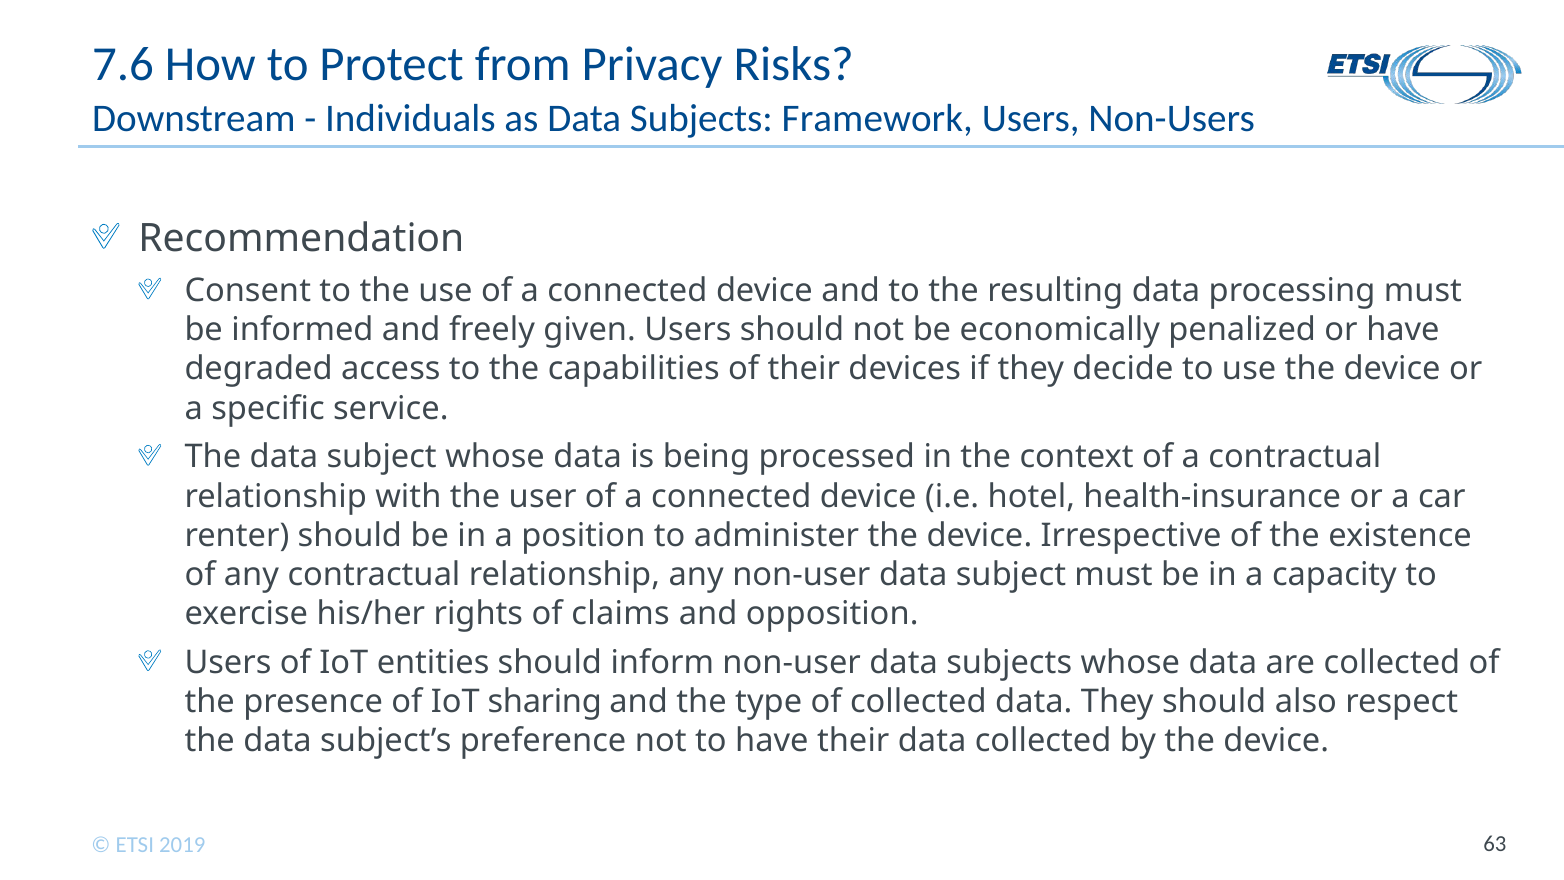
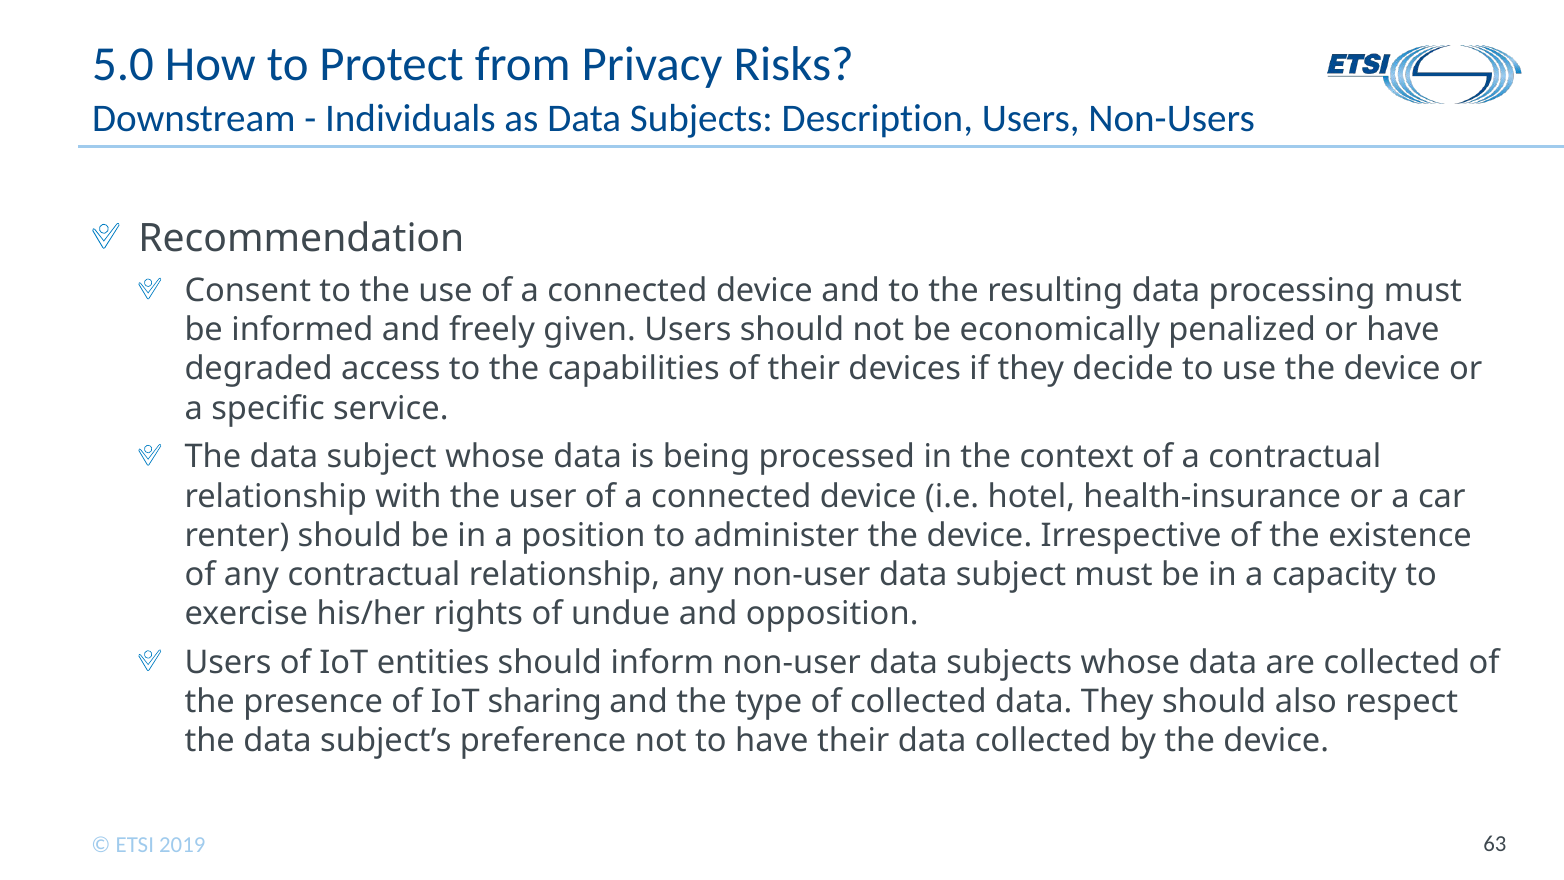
7.6: 7.6 -> 5.0 (123, 65)
Framework: Framework -> Description (877, 119)
claims: claims -> undue (621, 614)
